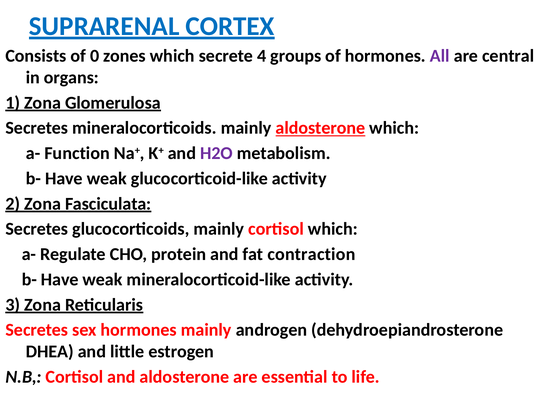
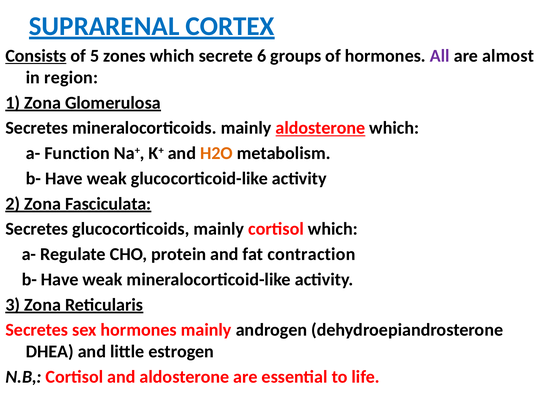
Consists underline: none -> present (36, 56)
0: 0 -> 5 (95, 56)
4: 4 -> 6 (262, 56)
central: central -> almost (508, 56)
organs: organs -> region (71, 78)
H2O colour: purple -> orange (216, 153)
